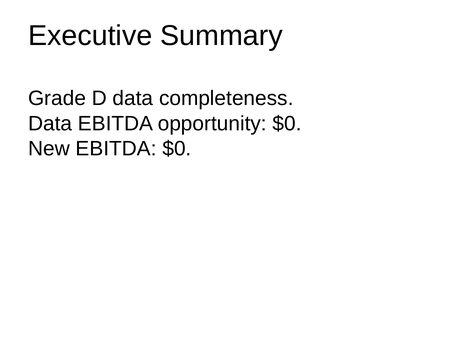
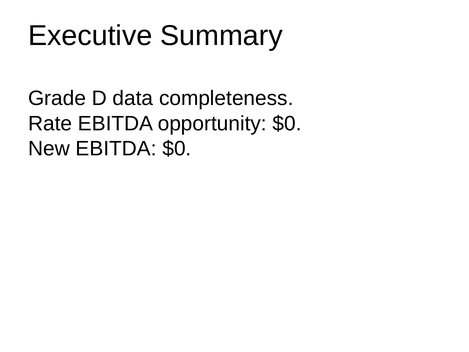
Data: Data -> Rate (50, 123)
